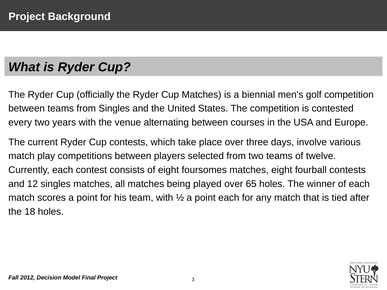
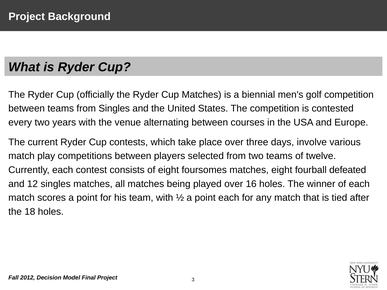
fourball contests: contests -> defeated (348, 170)
65: 65 -> 16 (251, 184)
